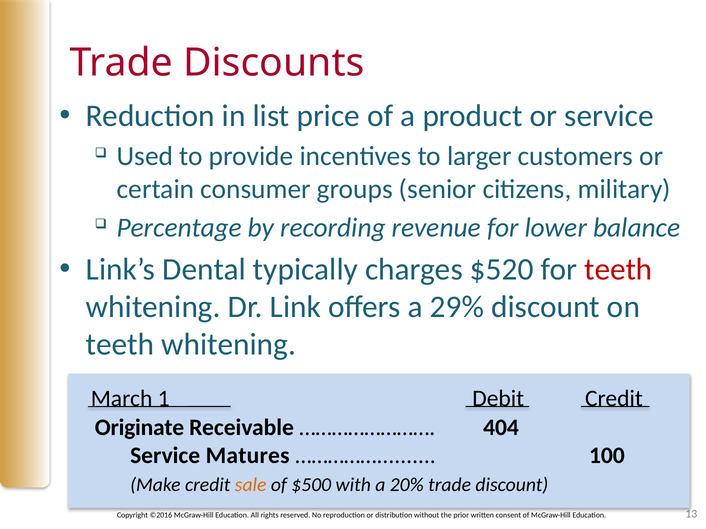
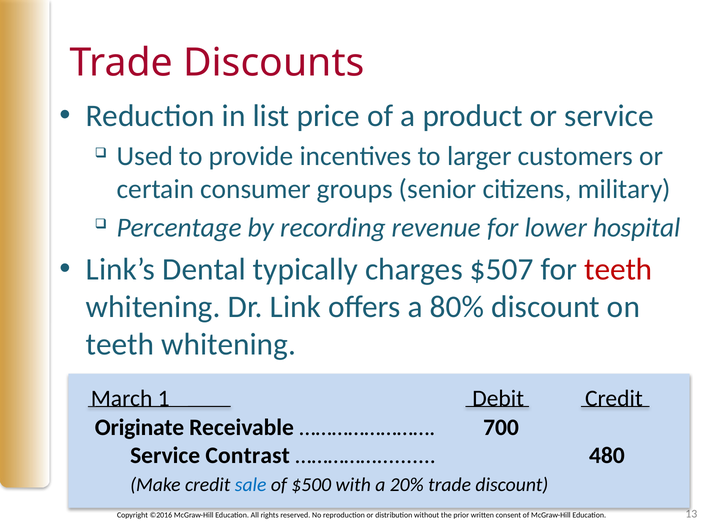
balance: balance -> hospital (637, 228)
$520: $520 -> $507 (502, 270)
29%: 29% -> 80% (457, 307)
404: 404 -> 700 (501, 428)
Matures: Matures -> Contrast (248, 456)
100: 100 -> 480 (607, 456)
sale colour: orange -> blue (251, 485)
